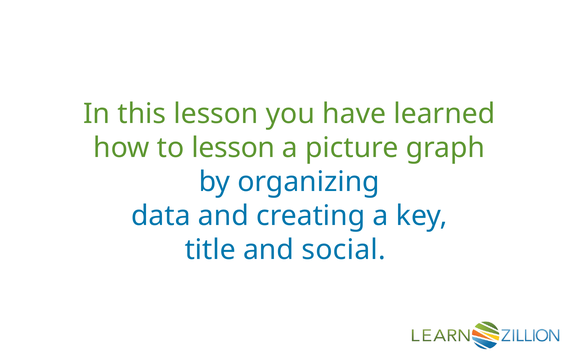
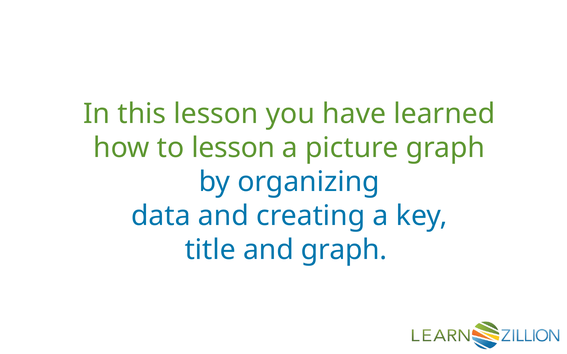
and social: social -> graph (344, 250)
